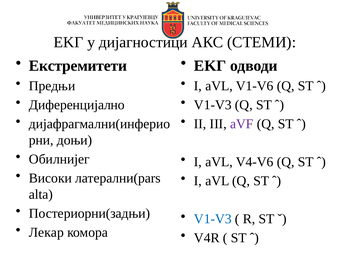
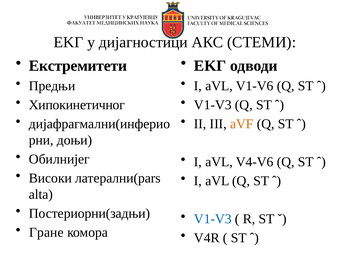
Диференцијално: Диференцијално -> Хипокинетичног (77, 105)
aVF colour: purple -> orange (242, 124)
Лекар: Лекар -> Гране (46, 232)
